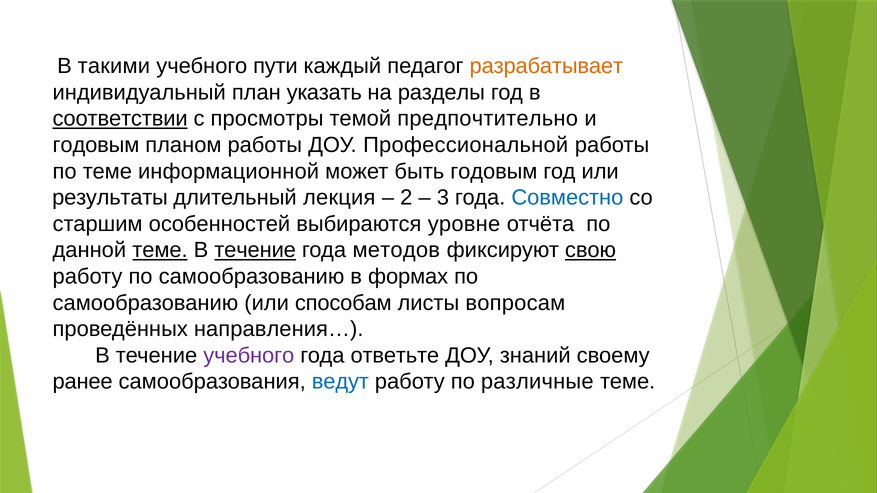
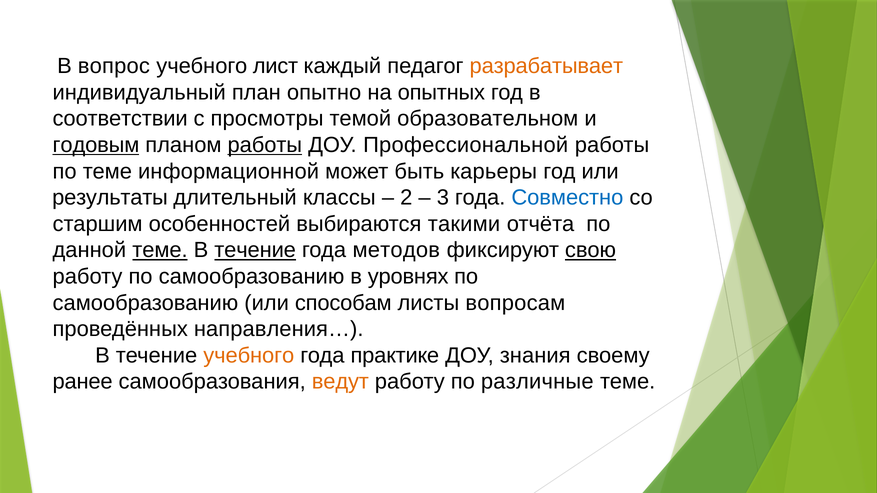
такими: такими -> вопрос (114, 66)
пути: пути -> лист (275, 66)
указать: указать -> опытно (324, 92)
разделы: разделы -> опытных (441, 92)
соответствии underline: present -> none (120, 119)
предпочтительно: предпочтительно -> образовательном (488, 119)
годовым underline: none -> present (96, 145)
работы underline: none -> present (265, 145)
быть годовым: годовым -> карьеры (494, 171)
лекция: лекция -> классы (339, 198)
уровне: уровне -> такими (464, 224)
формах: формах -> уровнях (408, 277)
учебного colour: purple -> orange (249, 356)
ответьте: ответьте -> практике (395, 356)
знаний: знаний -> знания (535, 356)
ведут colour: blue -> orange (340, 382)
